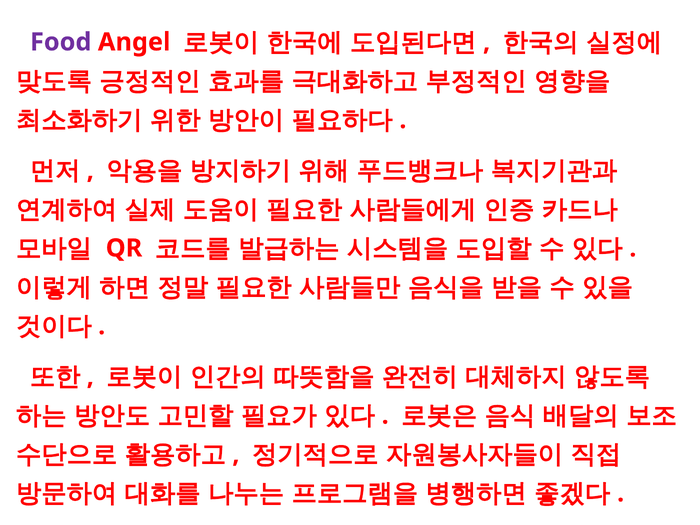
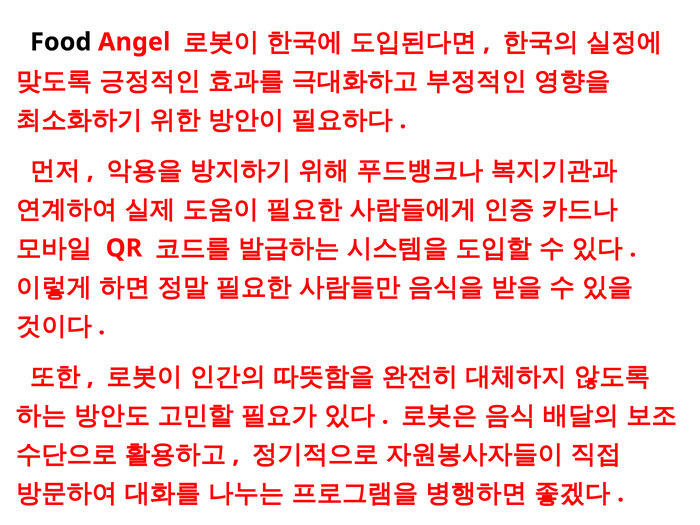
Food colour: purple -> black (61, 42)
